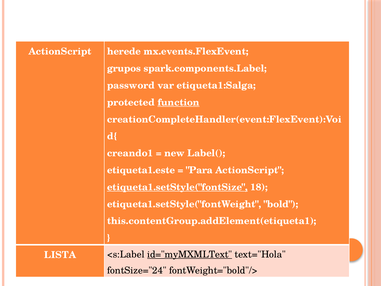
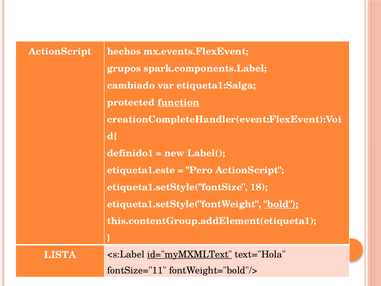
herede: herede -> hechos (124, 52)
password: password -> cambiado (131, 85)
creando1: creando1 -> definido1 (130, 153)
Para: Para -> Pero (199, 170)
etiqueta1.setStyle("fontSize underline: present -> none (177, 187)
bold underline: none -> present (281, 204)
fontSize="24: fontSize="24 -> fontSize="11 (137, 270)
